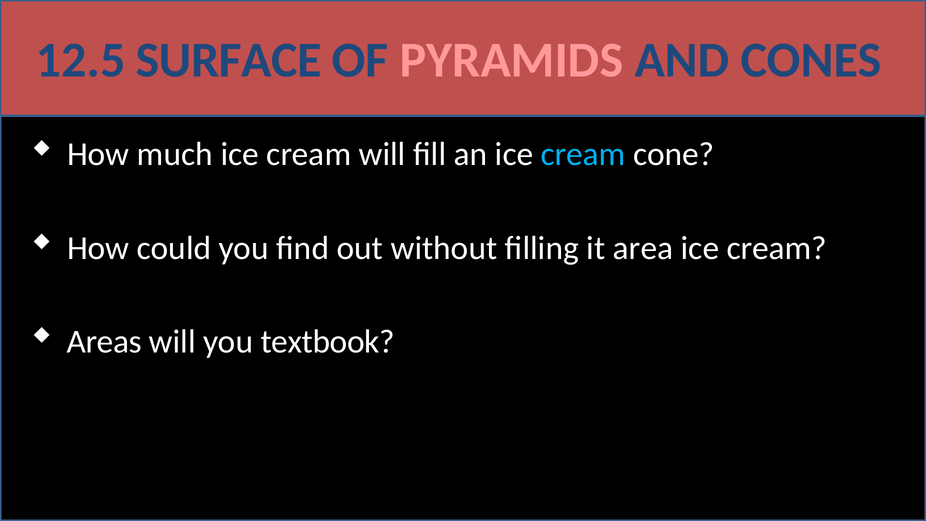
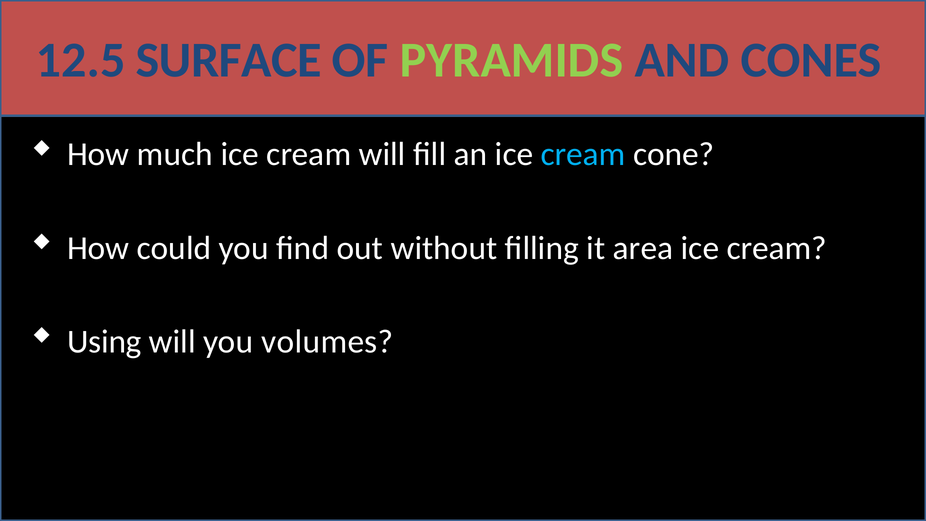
PYRAMIDS colour: pink -> light green (512, 60)
Areas: Areas -> Using (104, 341)
textbook: textbook -> volumes (327, 341)
